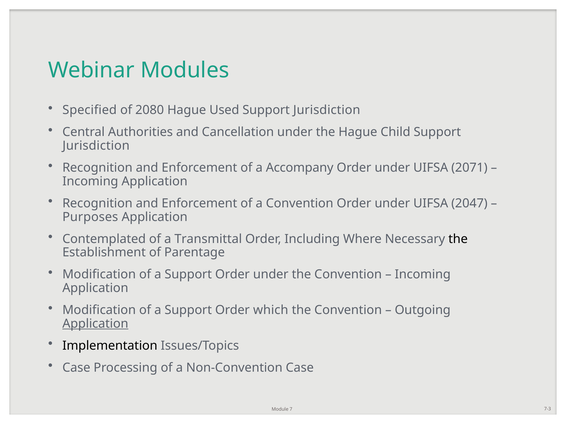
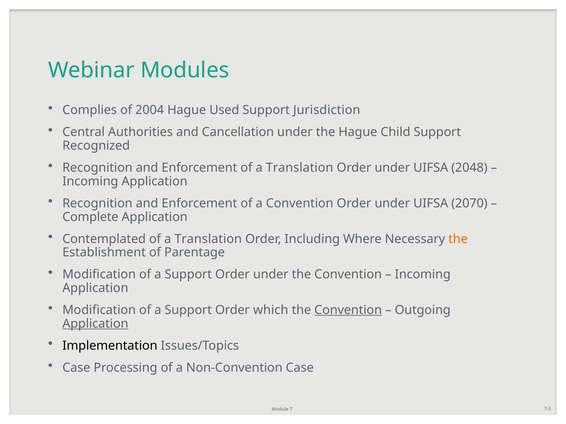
Specified: Specified -> Complies (90, 110)
2080: 2080 -> 2004 (150, 110)
Jurisdiction: Jurisdiction -> Recognized (96, 146)
Enforcement of a Accompany: Accompany -> Translation (300, 168)
2071: 2071 -> 2048 (469, 168)
2047: 2047 -> 2070 (469, 204)
Purposes: Purposes -> Complete (90, 217)
Transmittal: Transmittal -> Translation (208, 239)
the colour: black -> orange (458, 239)
Convention underline: none -> present (348, 310)
